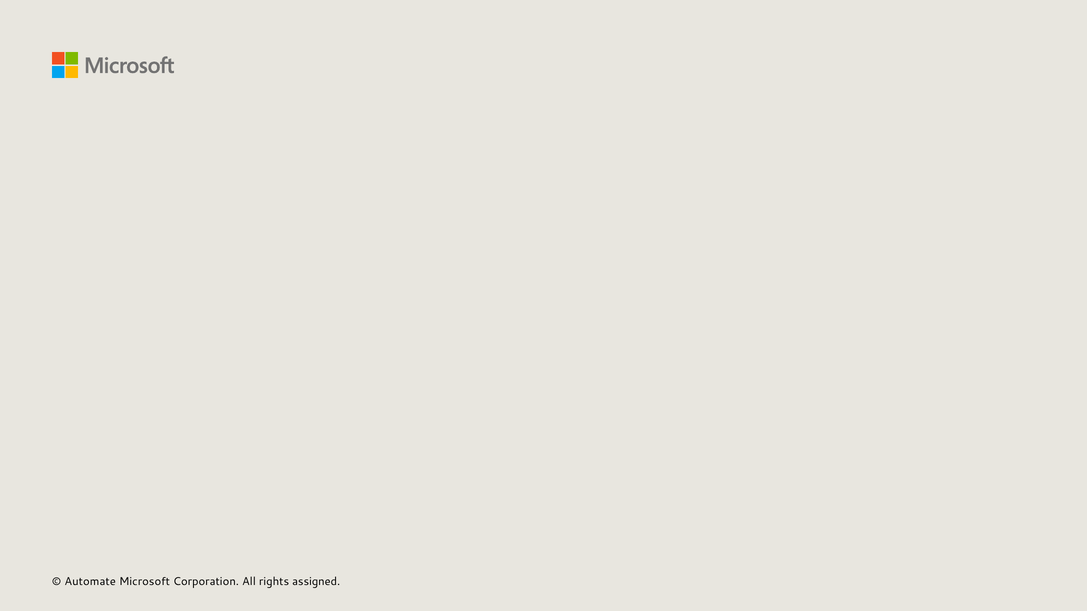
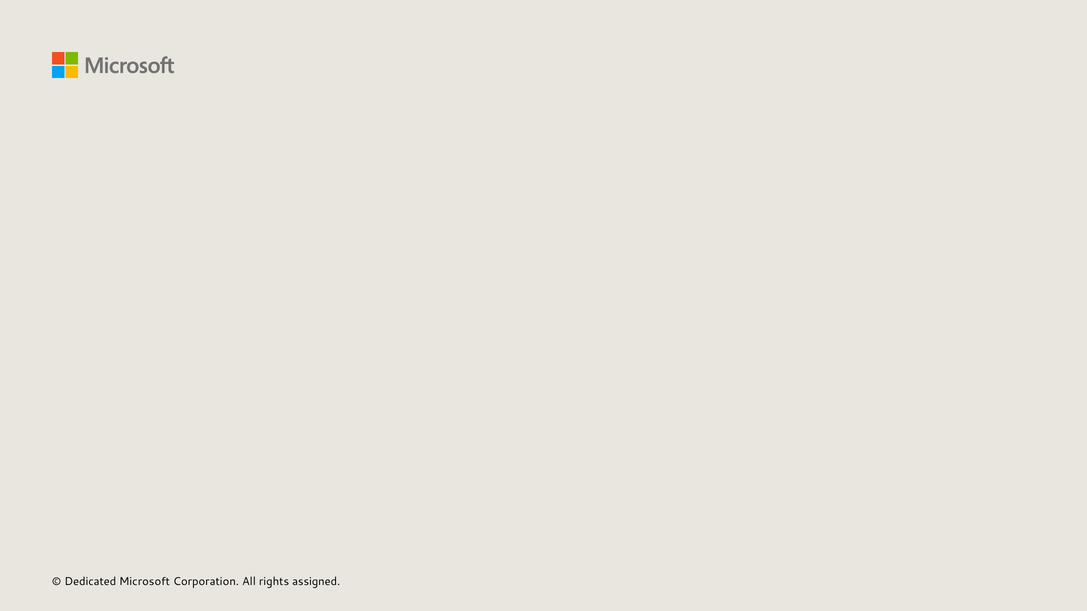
Automate: Automate -> Dedicated (90, 582)
